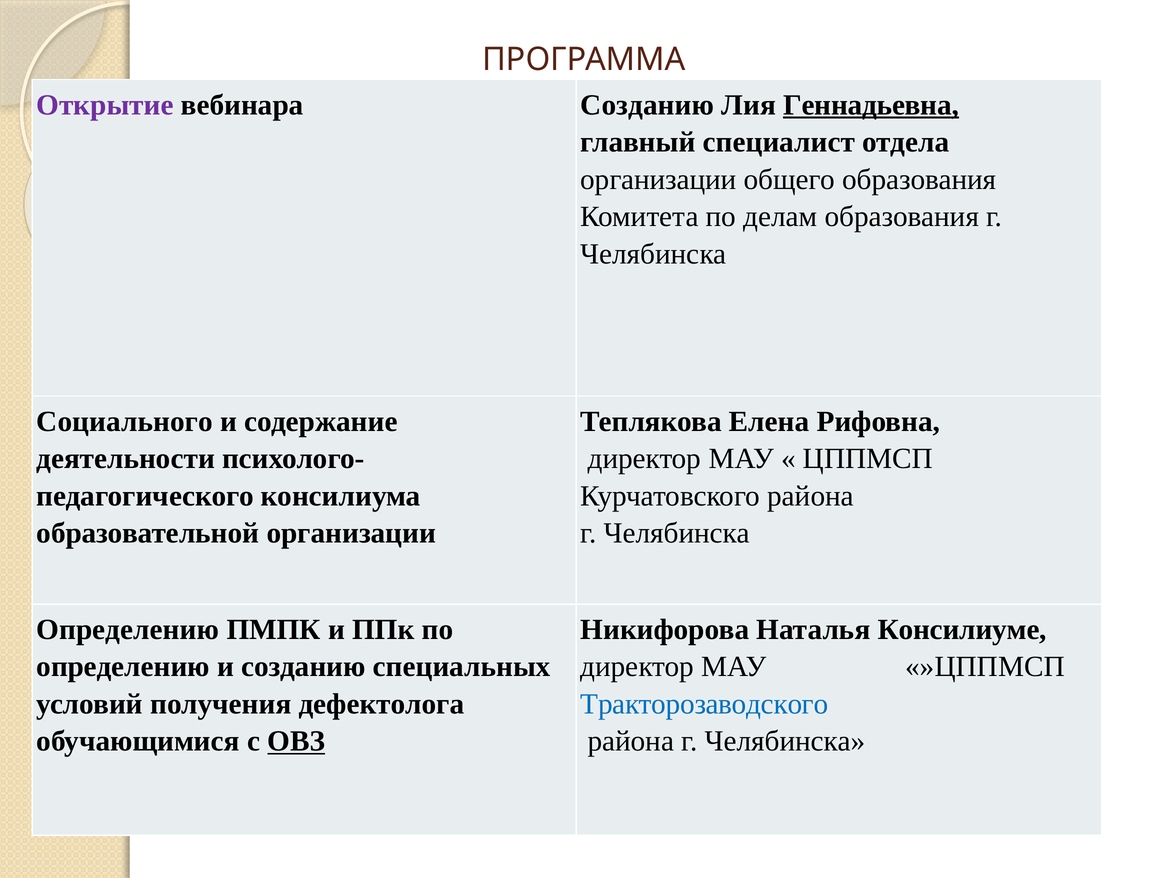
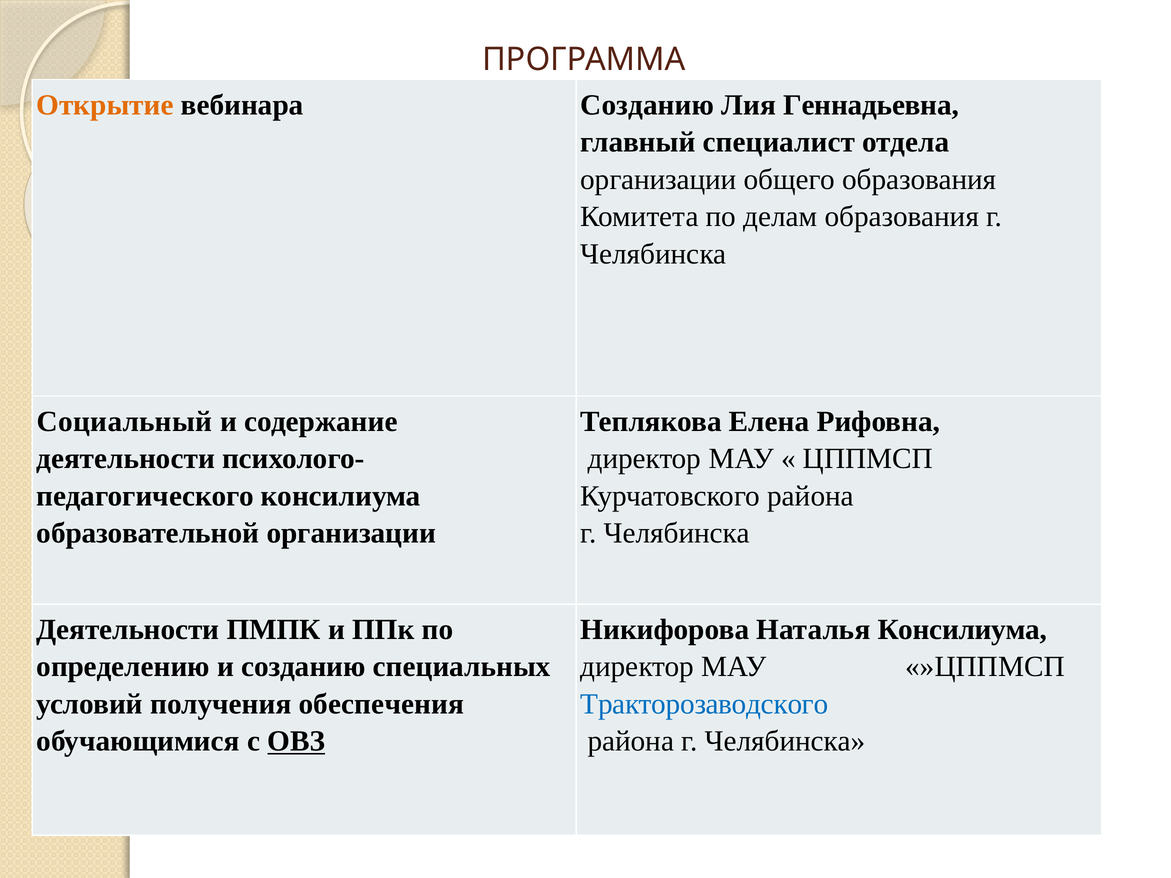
Открытие colour: purple -> orange (105, 105)
Геннадьевна underline: present -> none (871, 105)
Социального: Социального -> Социальный (125, 422)
Определению: Определению -> Деятельности (128, 630)
Наталья Консилиуме: Консилиуме -> Консилиума (962, 630)
дефектолога: дефектолога -> обеспечения (381, 704)
